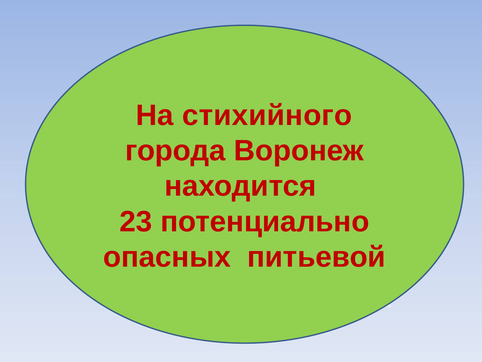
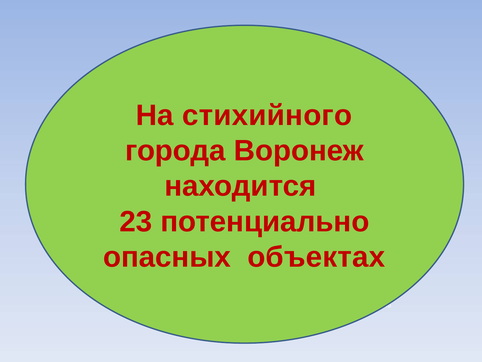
питьевой: питьевой -> объектах (316, 257)
